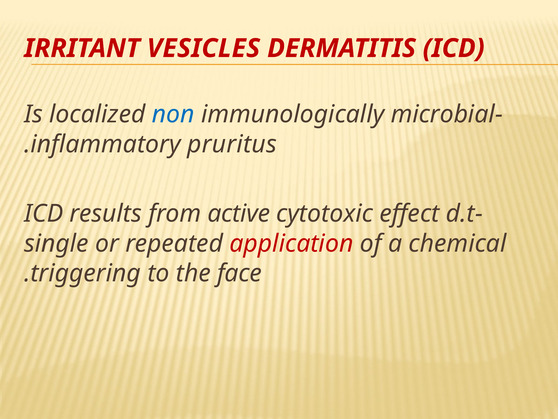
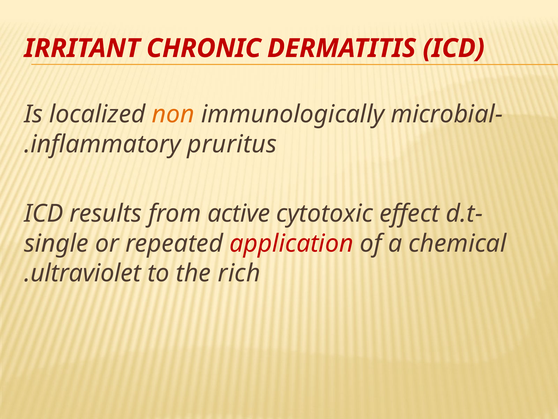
VESICLES: VESICLES -> CHRONIC (204, 48)
non colour: blue -> orange (173, 114)
triggering: triggering -> ultraviolet (86, 273)
face: face -> rich (239, 273)
